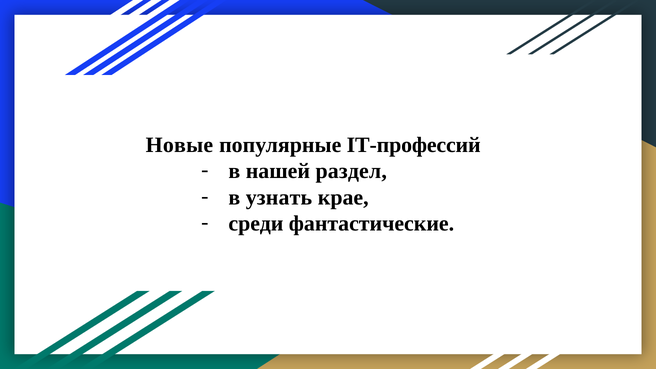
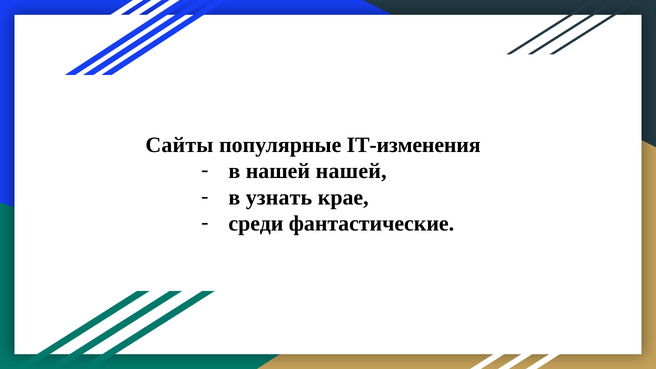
Новые: Новые -> Сайты (179, 145)
IT-профессий: IT-профессий -> IT-изменения (414, 145)
нашей раздел: раздел -> нашей (351, 171)
